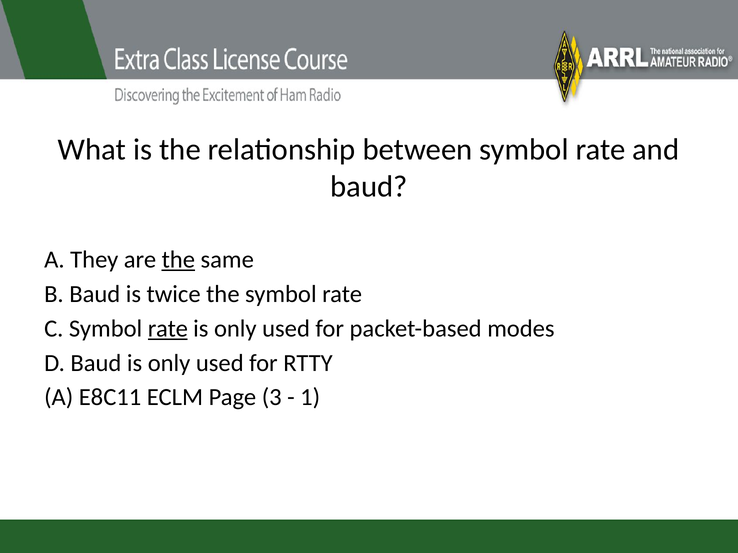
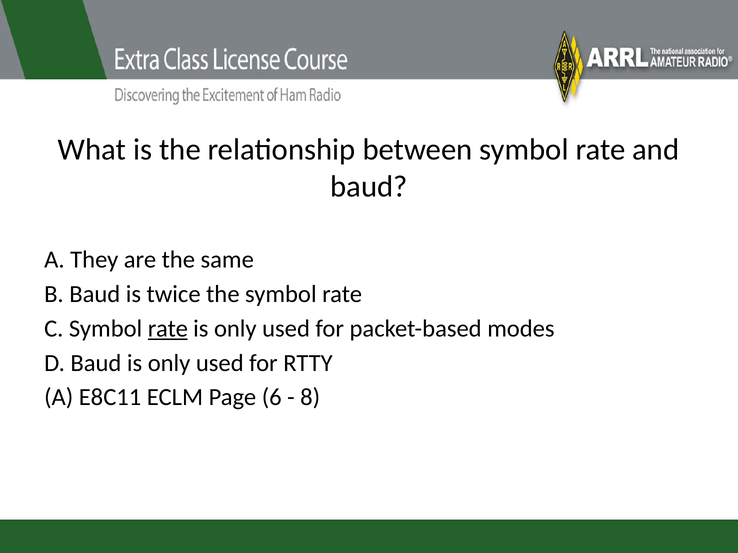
the underline: present -> none (178, 260)
3: 3 -> 6 (272, 398)
1: 1 -> 8 (310, 398)
